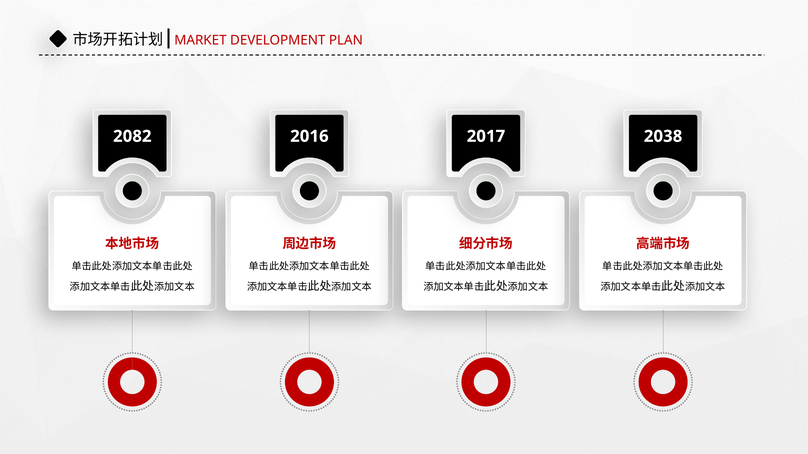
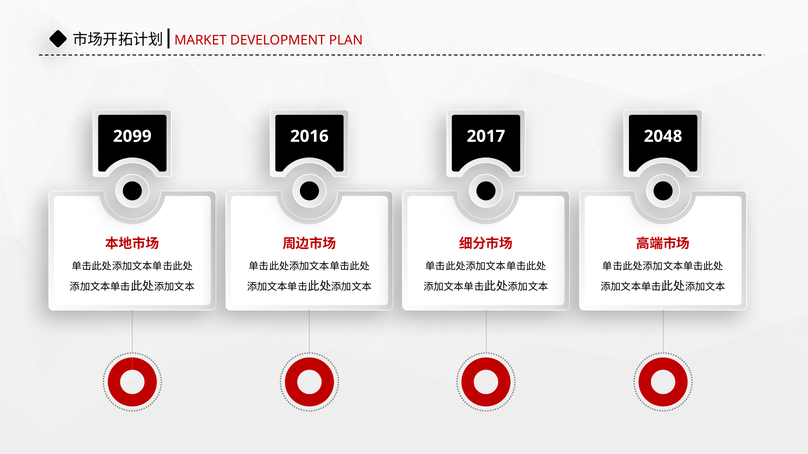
2082: 2082 -> 2099 (132, 136)
2038: 2038 -> 2048 (663, 136)
